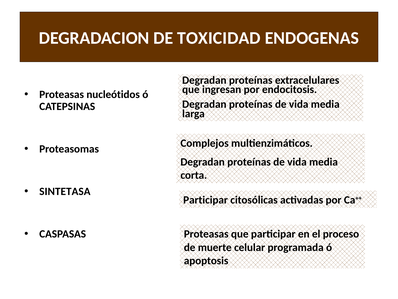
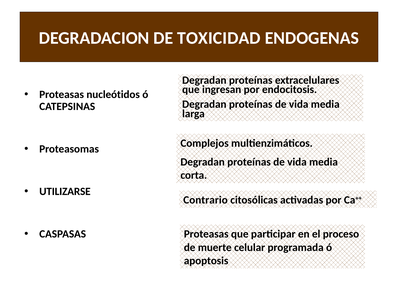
SINTETASA: SINTETASA -> UTILIZARSE (65, 191)
Participar: Participar -> Contrario (205, 200)
